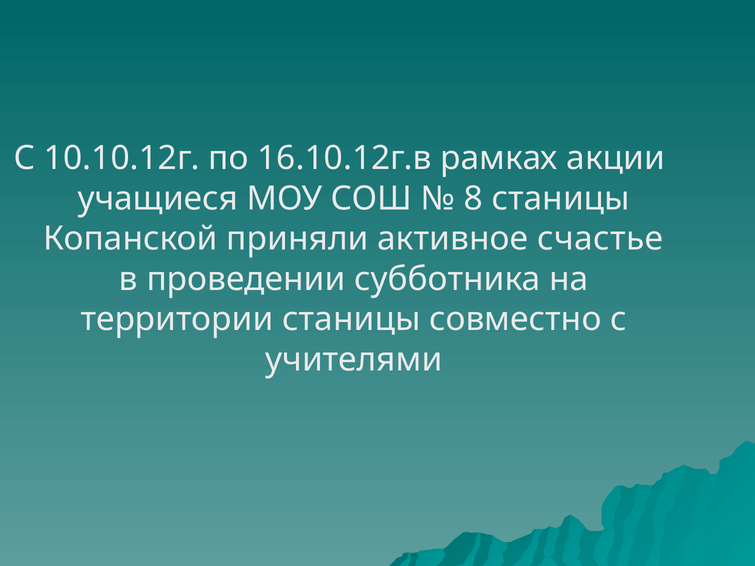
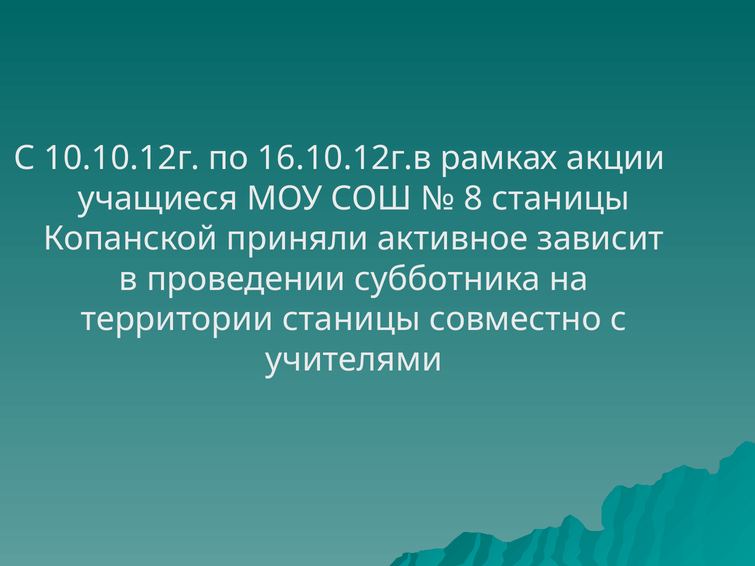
счастье: счастье -> зависит (600, 239)
